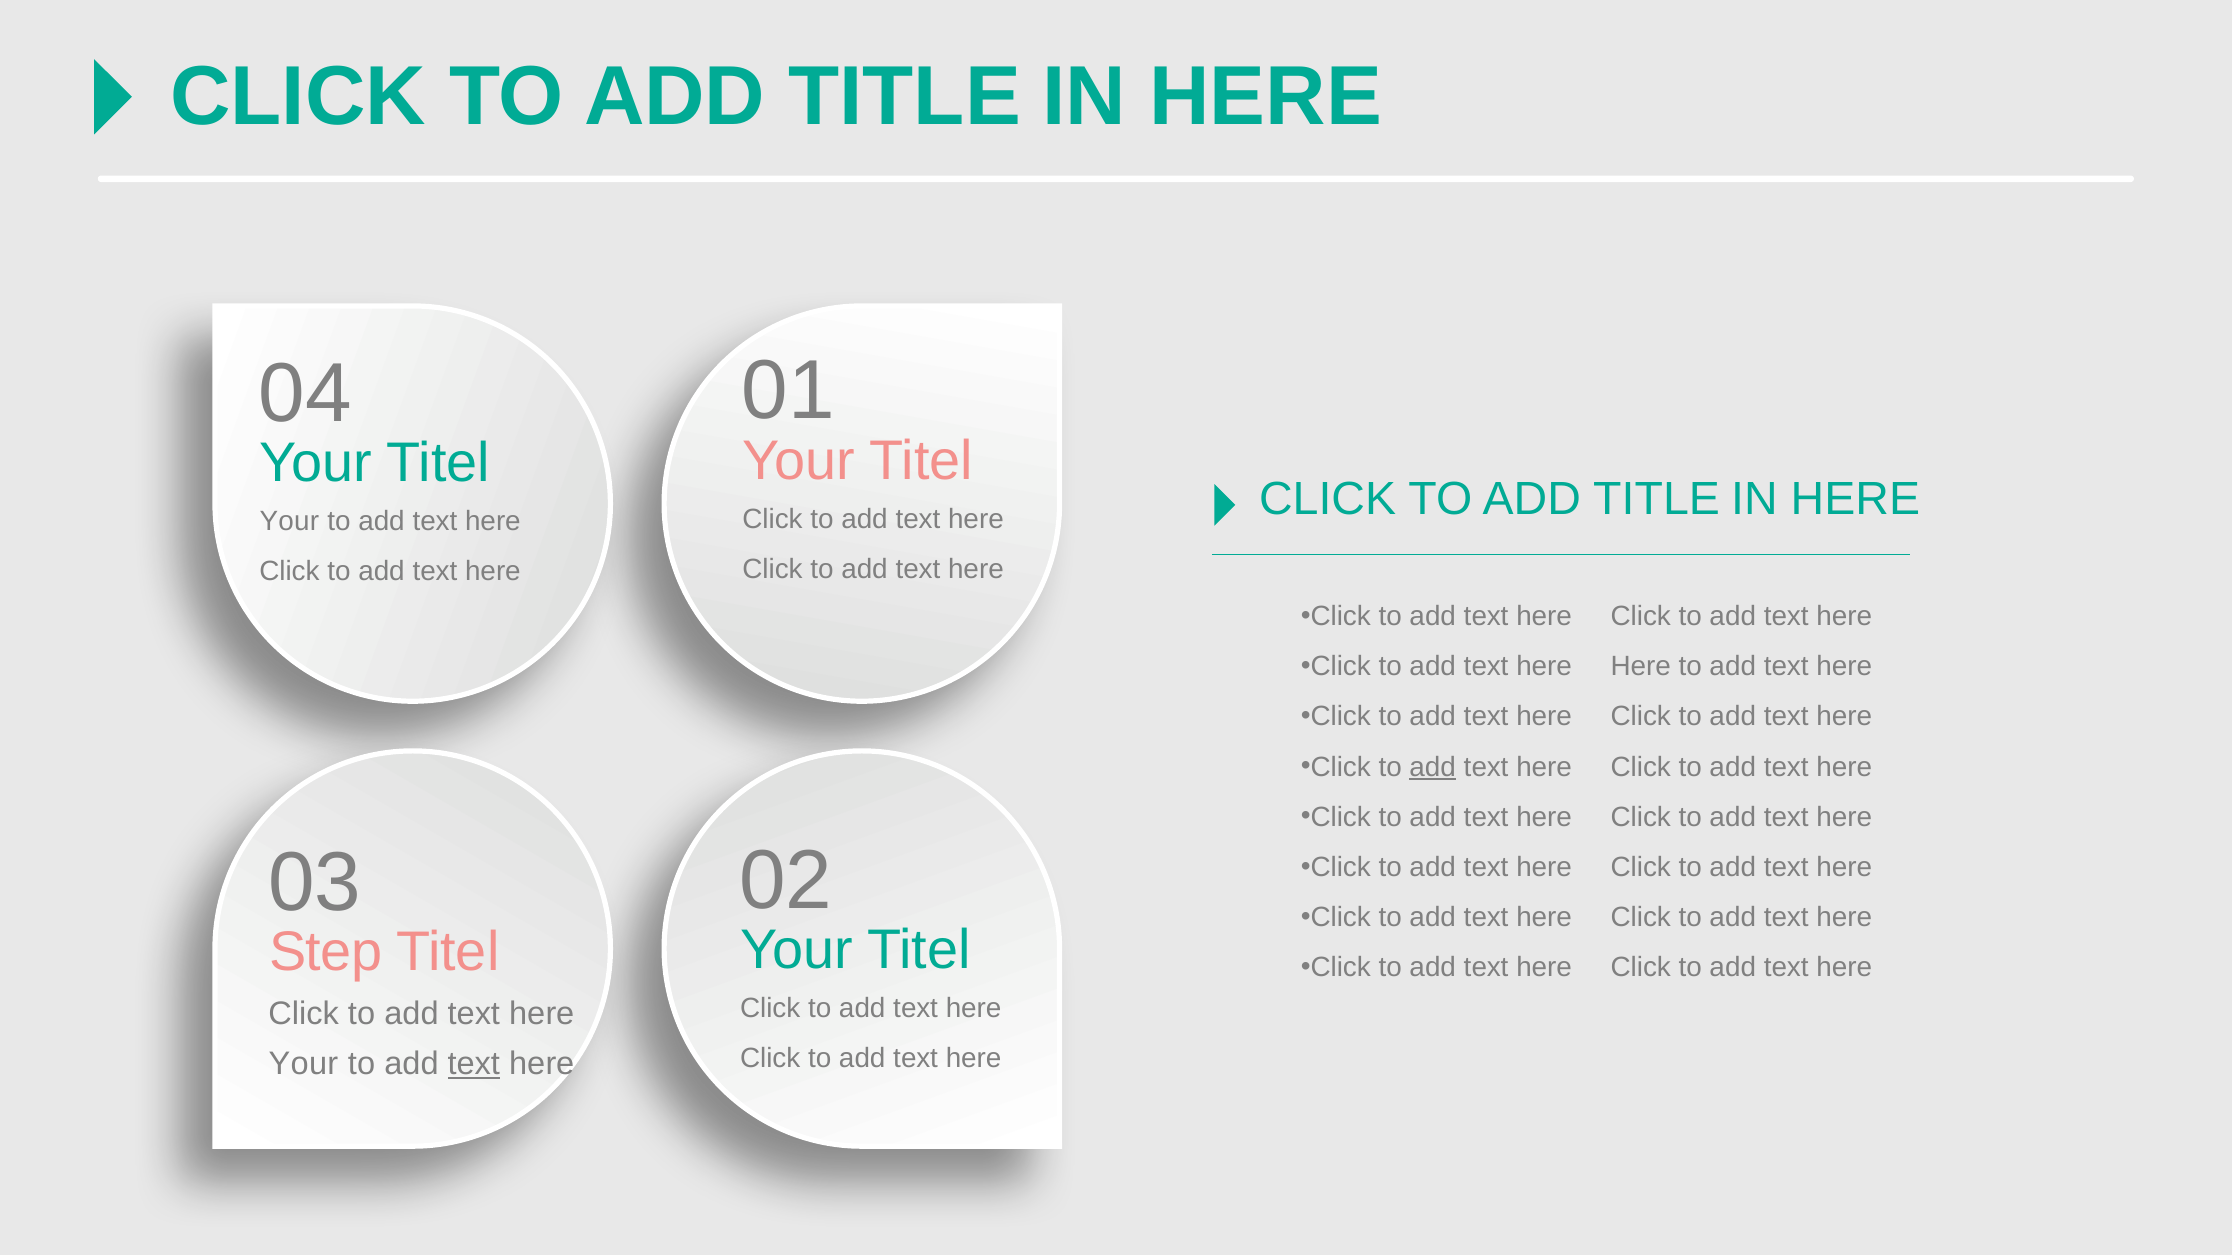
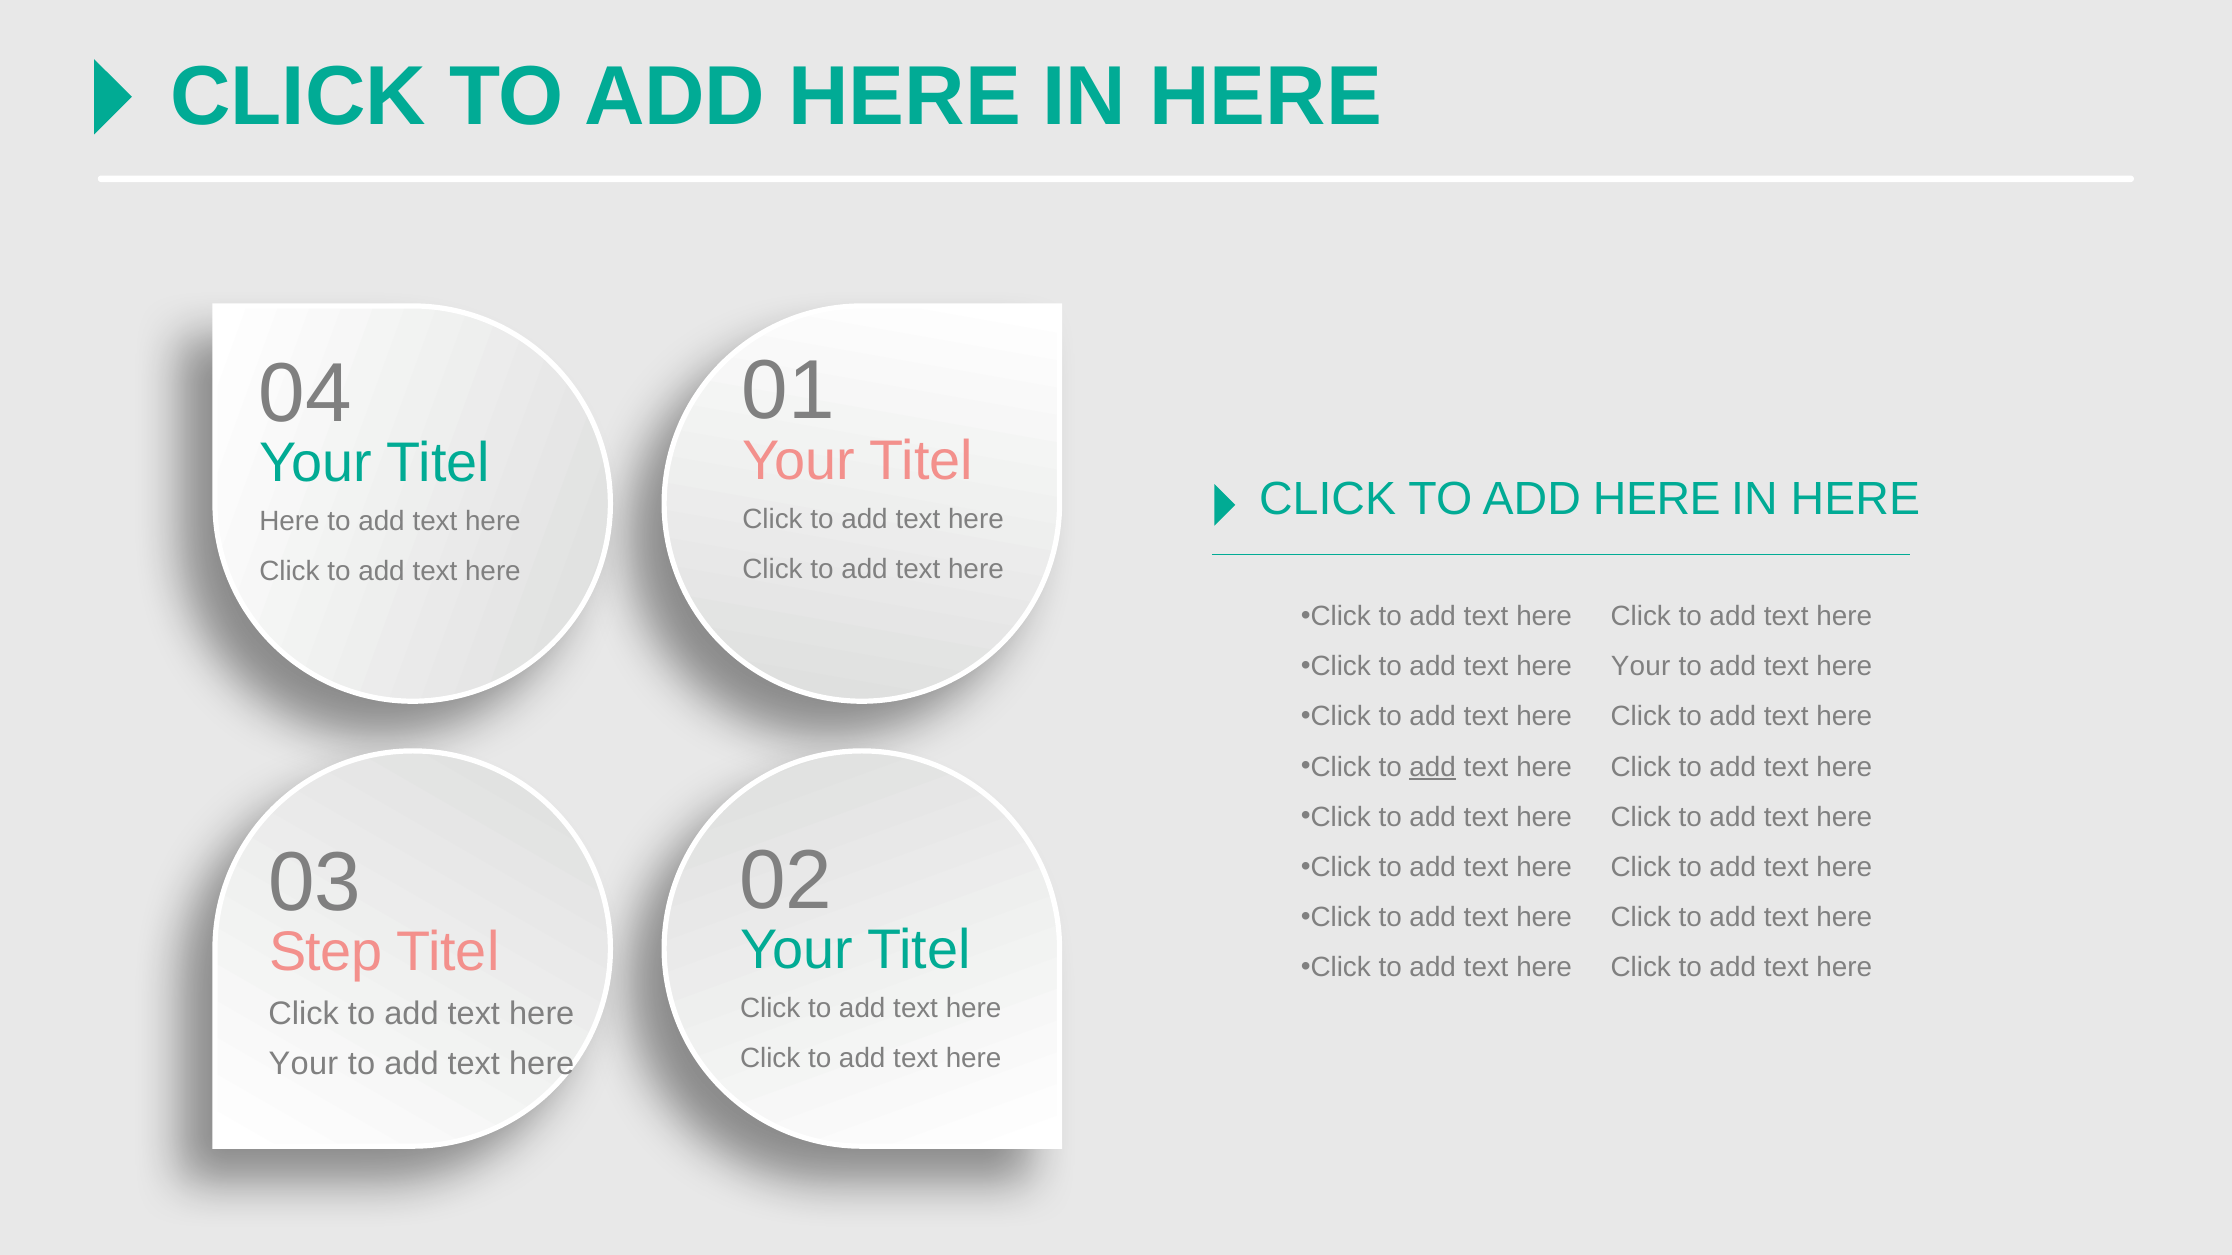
TITLE: TITLE -> HERE (905, 97)
TITLE: TITLE -> HERE (1657, 500)
Your: Your -> Here (290, 522)
Here: Here -> Your (1641, 667)
text underline: present -> none (474, 1064)
